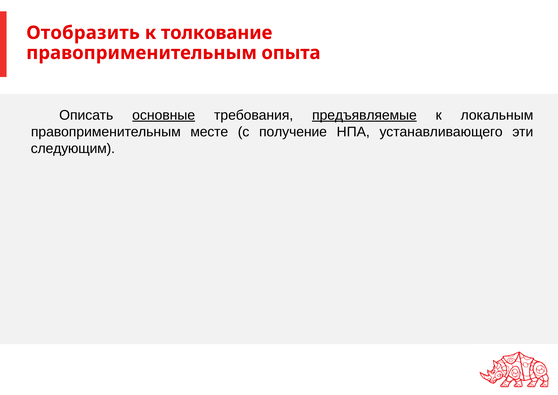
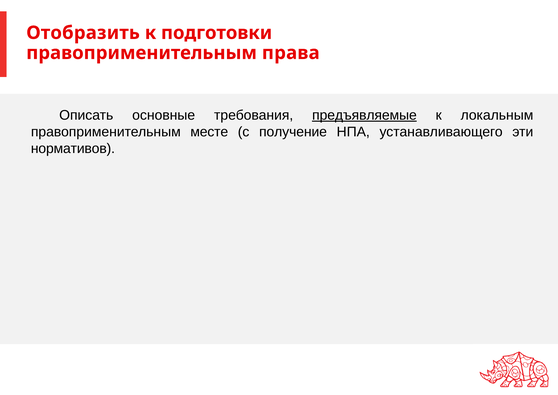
толкование: толкование -> подготовки (217, 33)
опыта: опыта -> права (291, 53)
основные underline: present -> none (164, 115)
следующим: следующим -> нормативов (73, 148)
